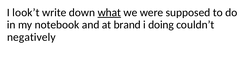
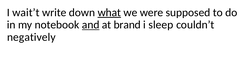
look’t: look’t -> wait’t (26, 13)
and underline: none -> present (91, 25)
doing: doing -> sleep (161, 25)
